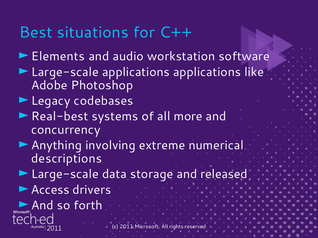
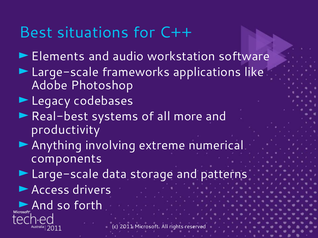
Large-scale applications: applications -> frameworks (136, 72)
concurrency: concurrency -> productivity (66, 130)
descriptions: descriptions -> components (67, 159)
released: released -> patterns (224, 175)
